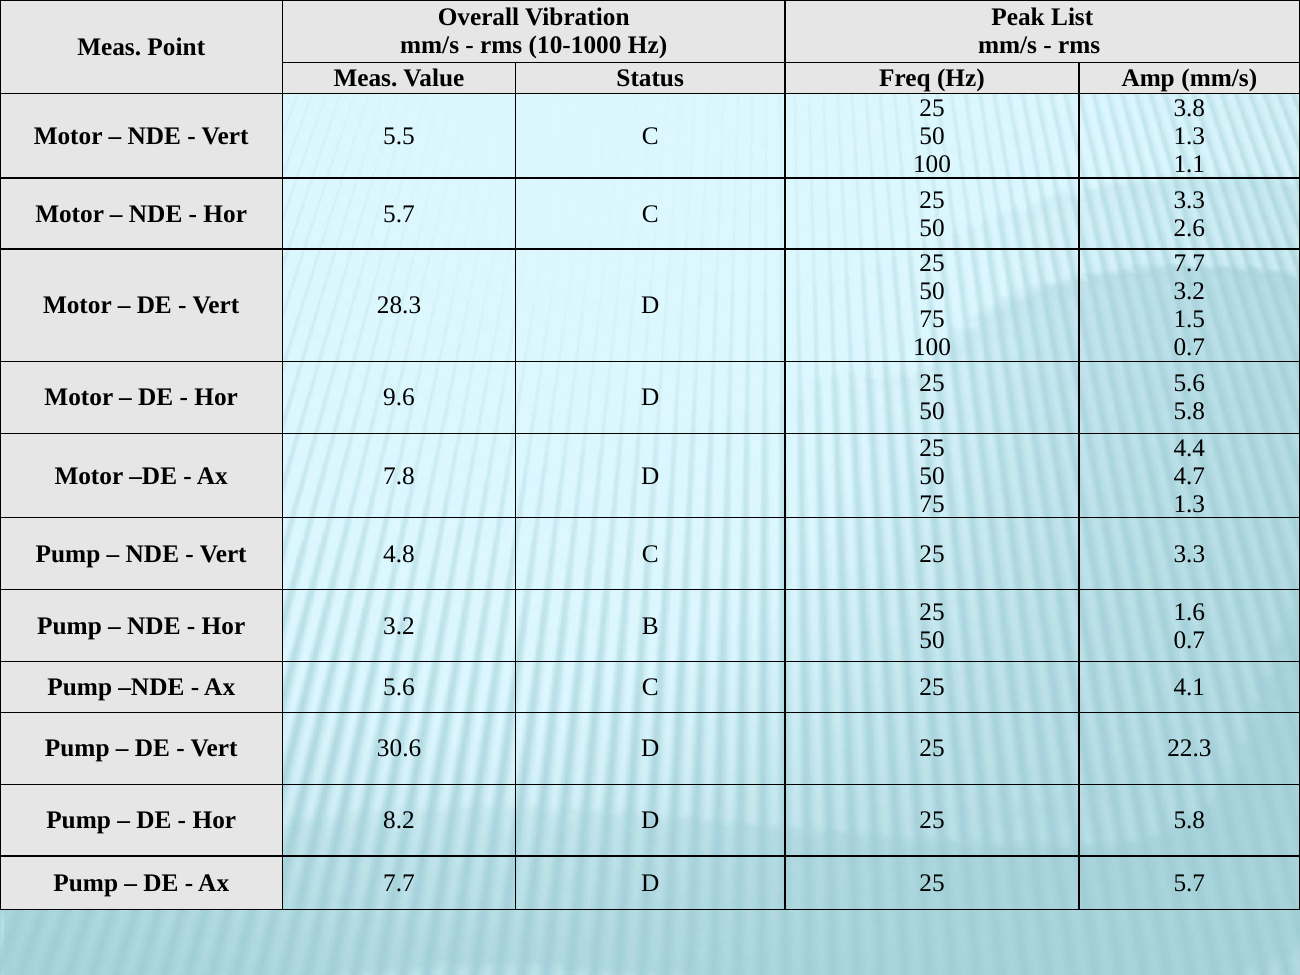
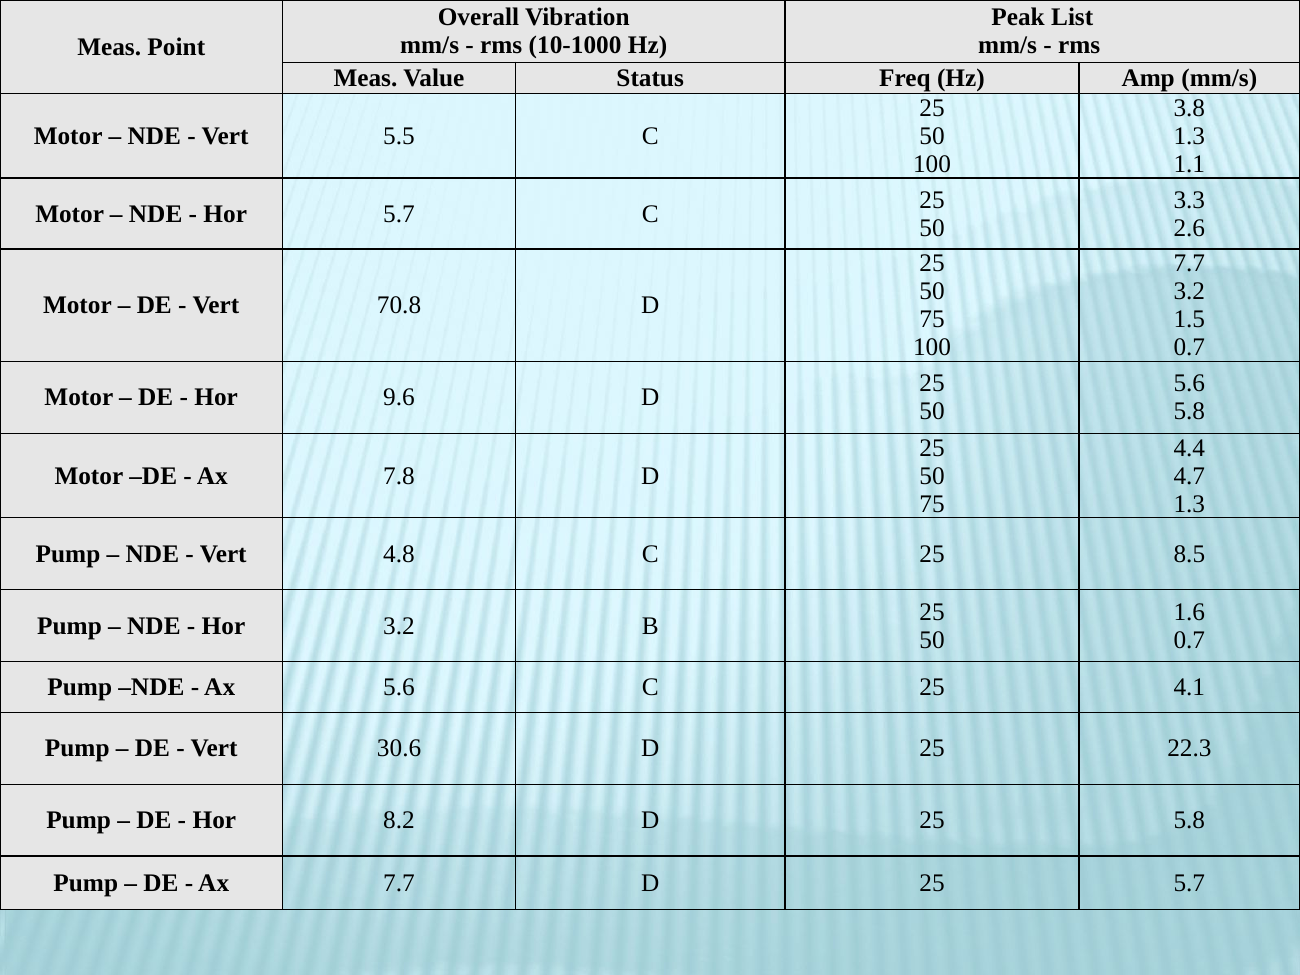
28.3: 28.3 -> 70.8 (399, 305)
25 3.3: 3.3 -> 8.5 (1189, 554)
